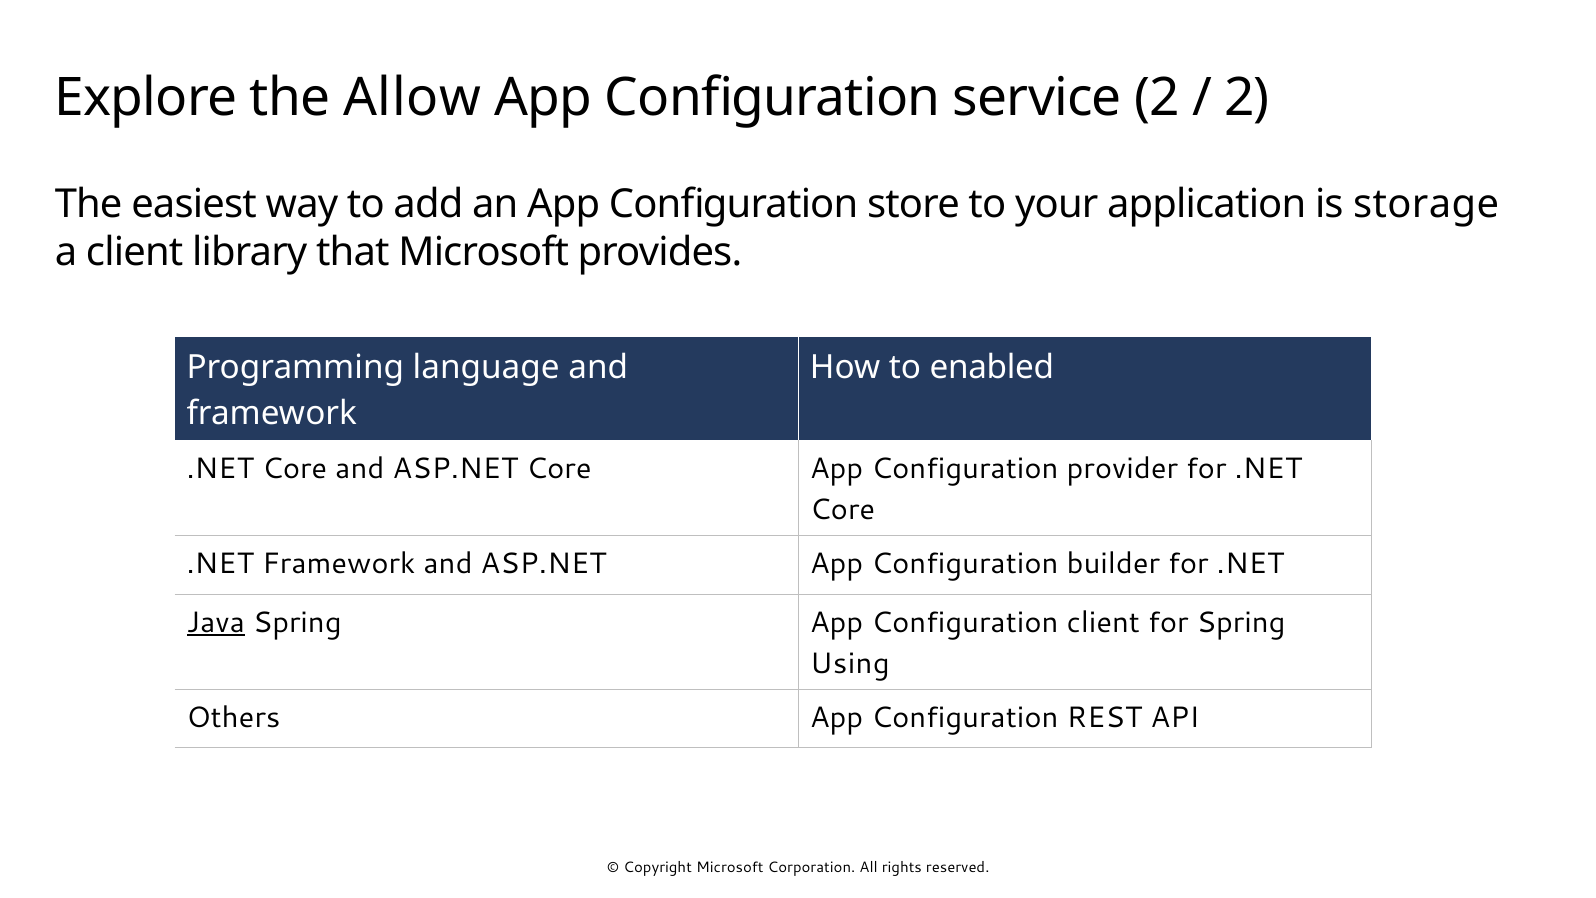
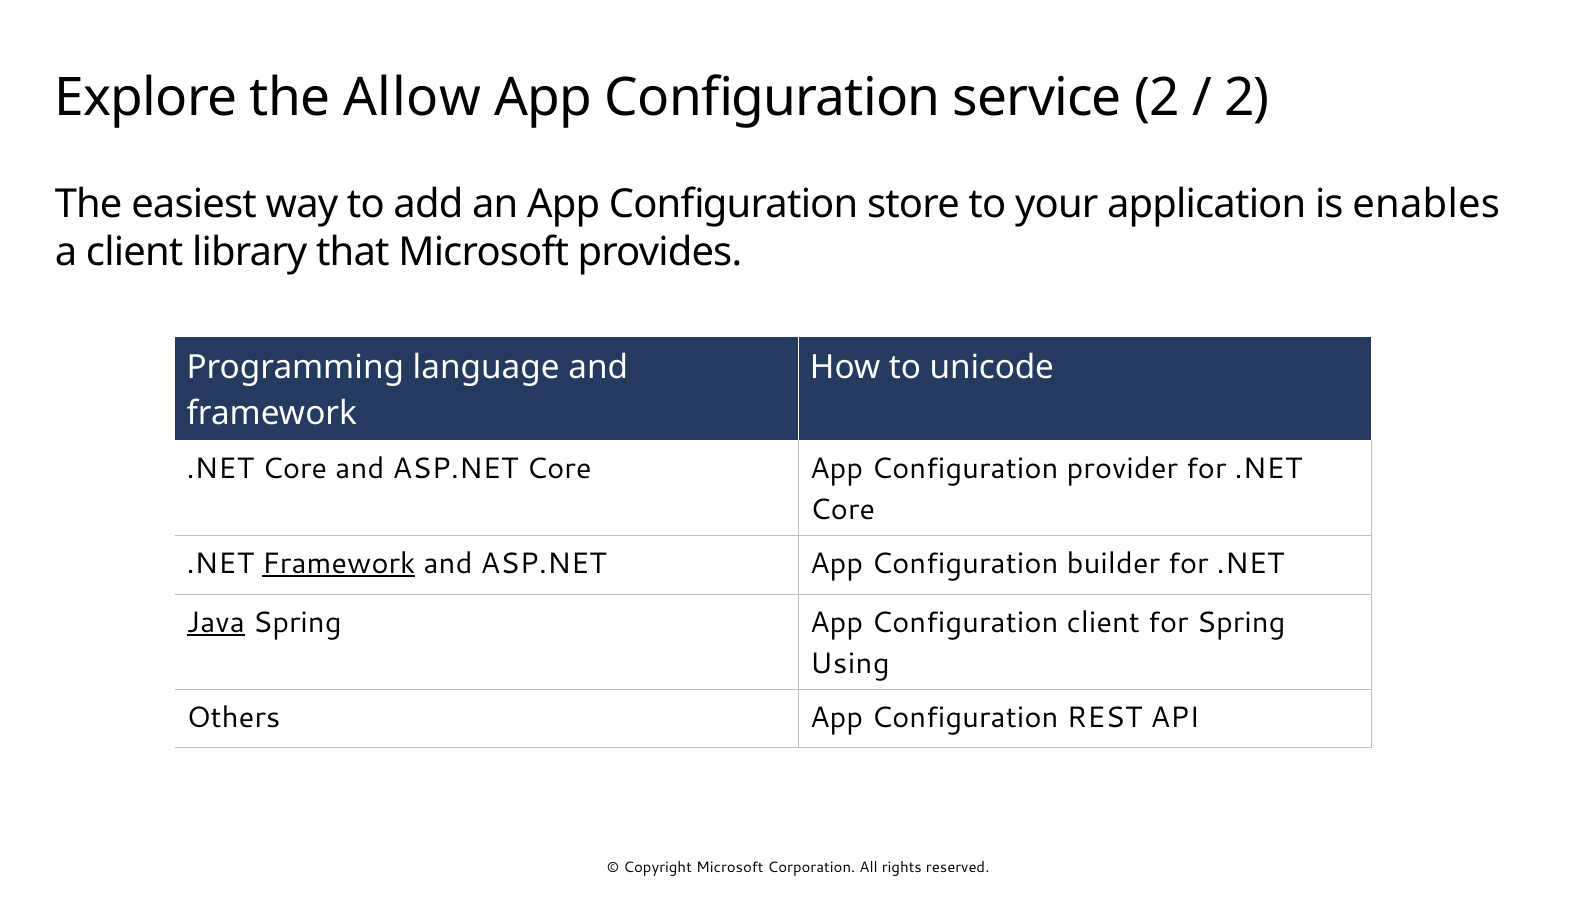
storage: storage -> enables (1426, 205)
enabled: enabled -> unicode (992, 368)
Framework underline: none -> present (339, 564)
